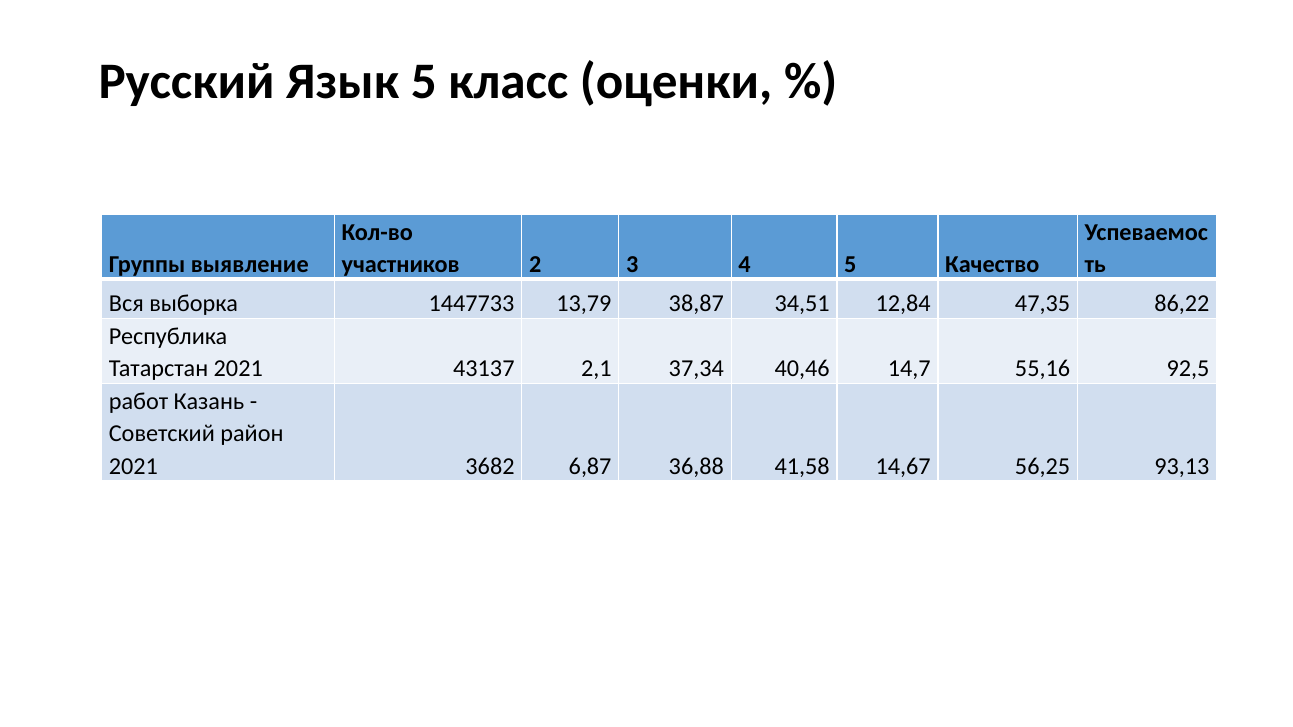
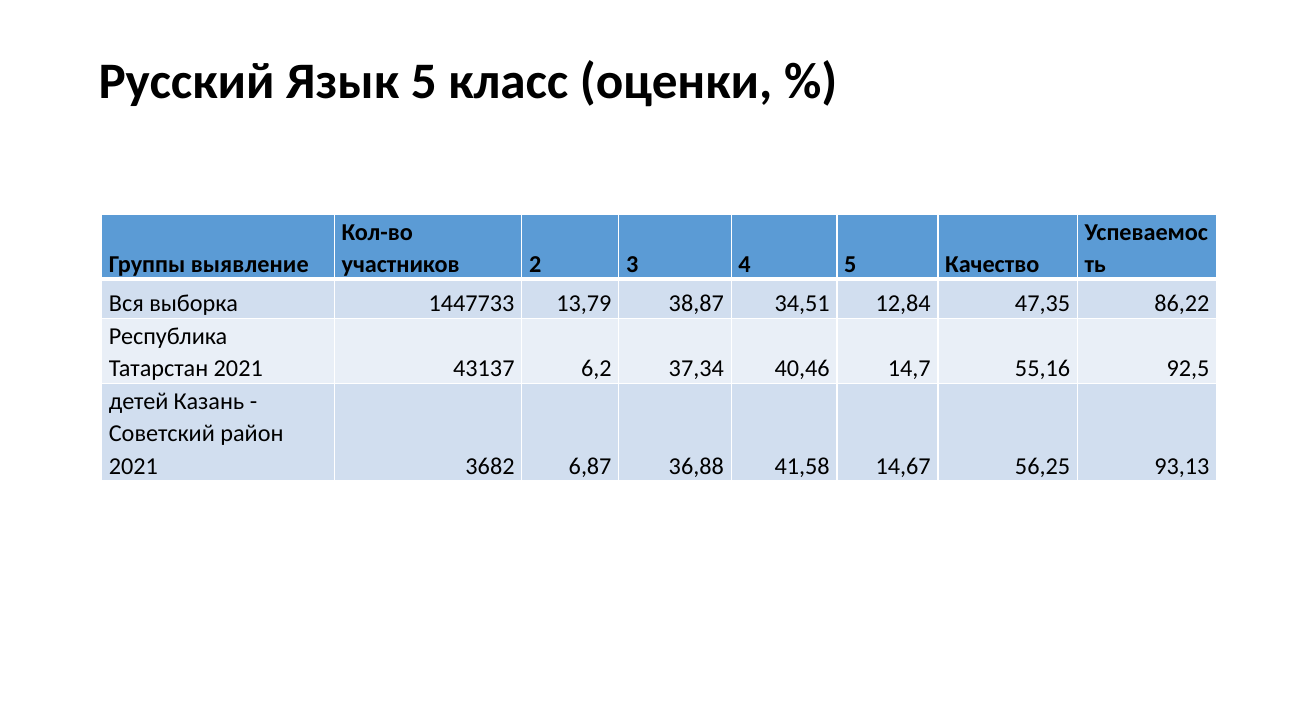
2,1: 2,1 -> 6,2 (596, 369)
работ: работ -> детей (139, 402)
